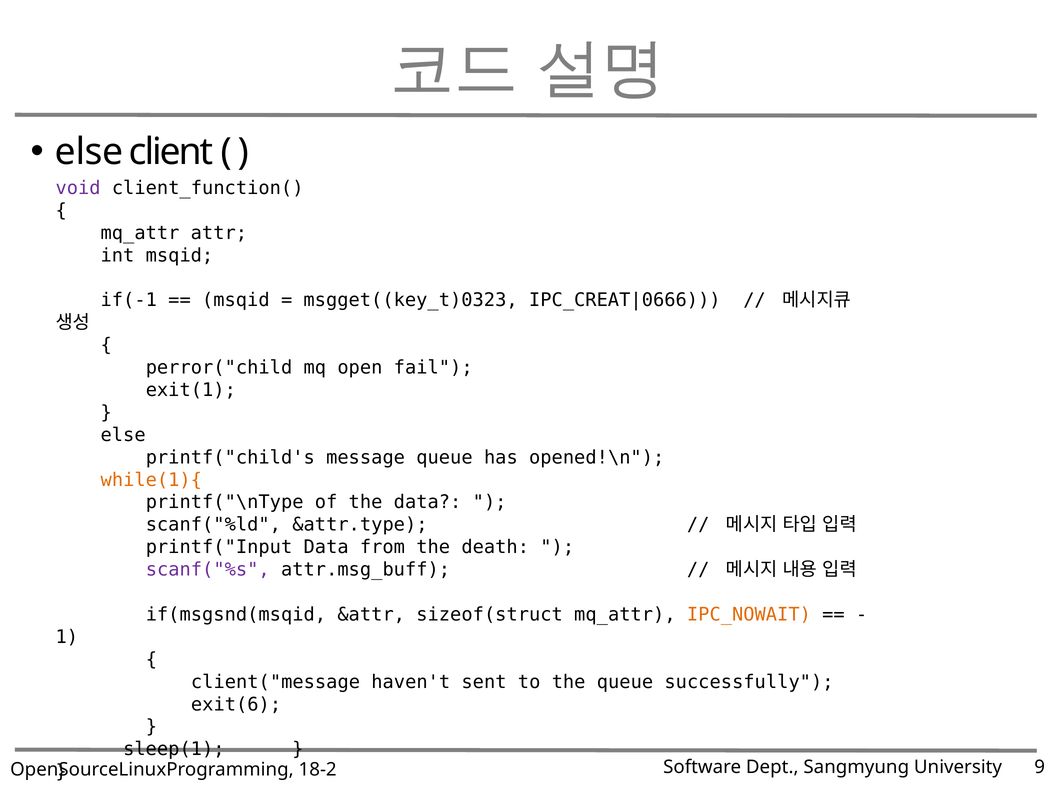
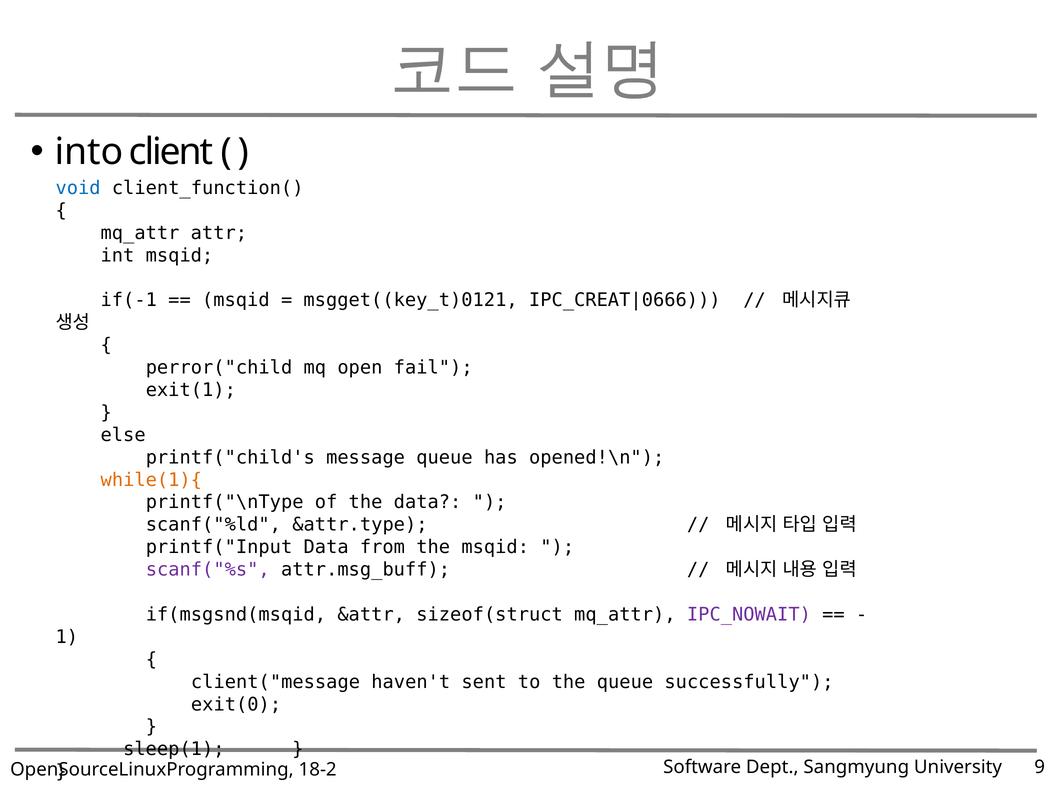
else: else -> into (89, 152)
void colour: purple -> blue (78, 188)
msgget((key_t)0323: msgget((key_t)0323 -> msgget((key_t)0121 (411, 300)
the death: death -> msqid (495, 547)
IPC_NOWAIT colour: orange -> purple (749, 614)
exit(6: exit(6 -> exit(0 (236, 704)
